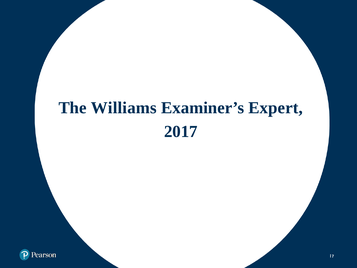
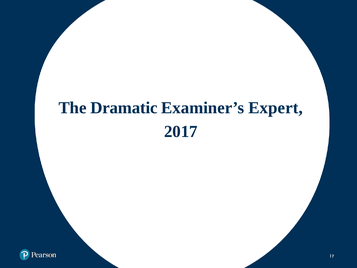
Williams: Williams -> Dramatic (124, 108)
